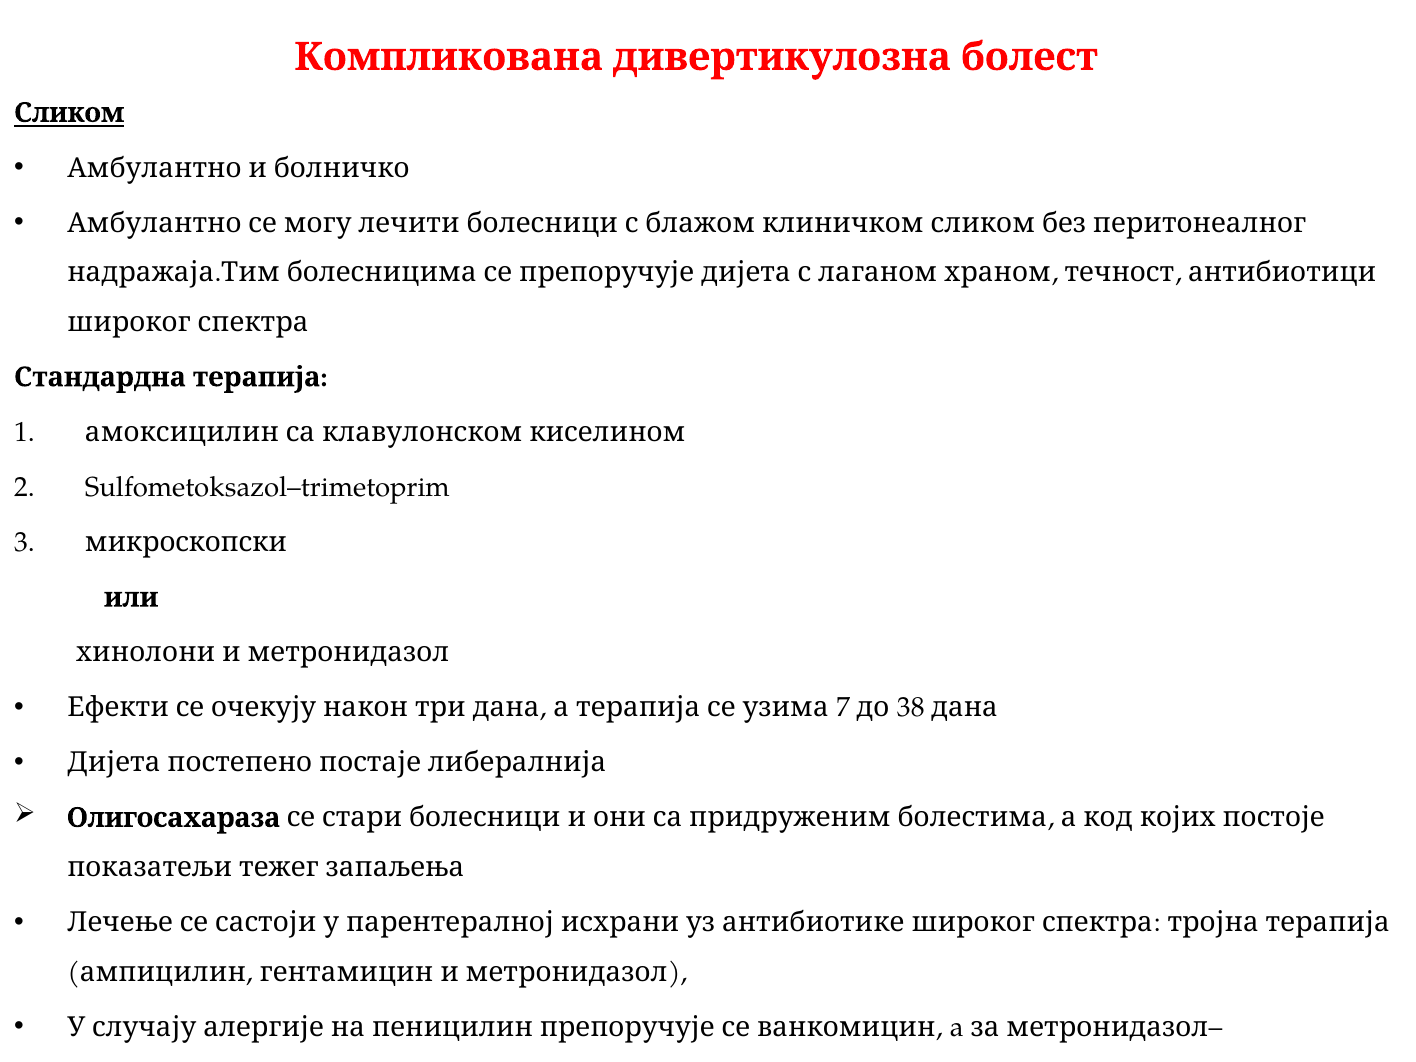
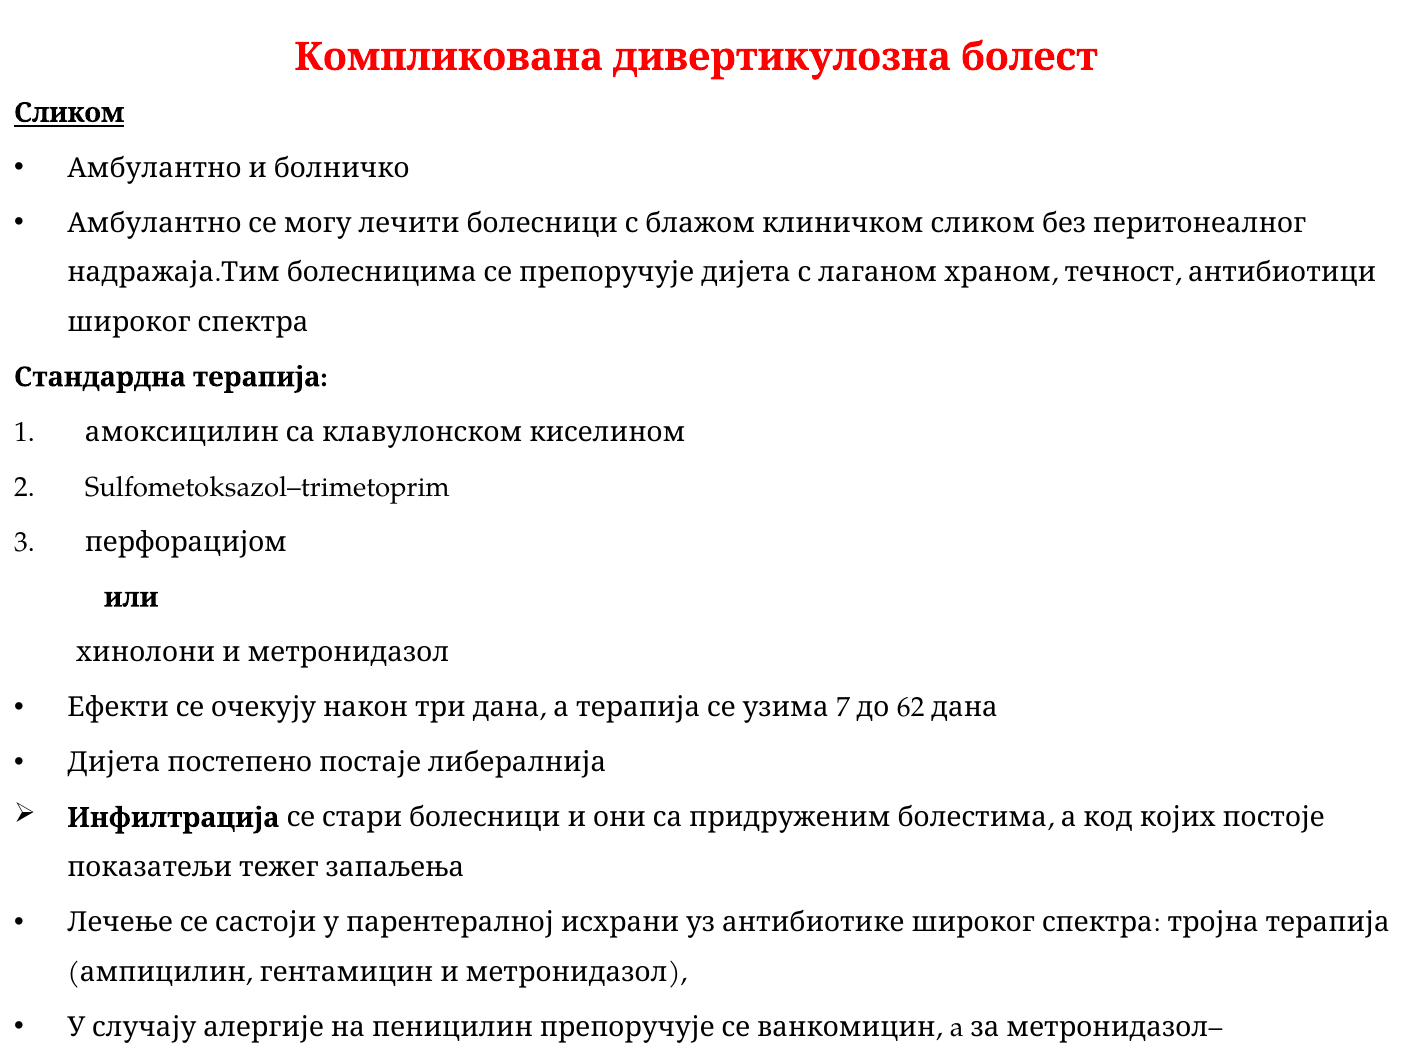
микроскопски: микроскопски -> перфорацијом (186, 542)
38: 38 -> 62 (911, 708)
Олигосахараза: Олигосахараза -> Инфилтрација (173, 818)
